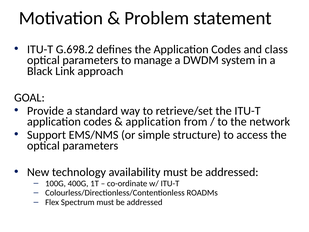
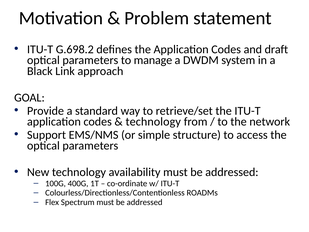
class: class -> draft (276, 49)
application: application -> technology (153, 122)
